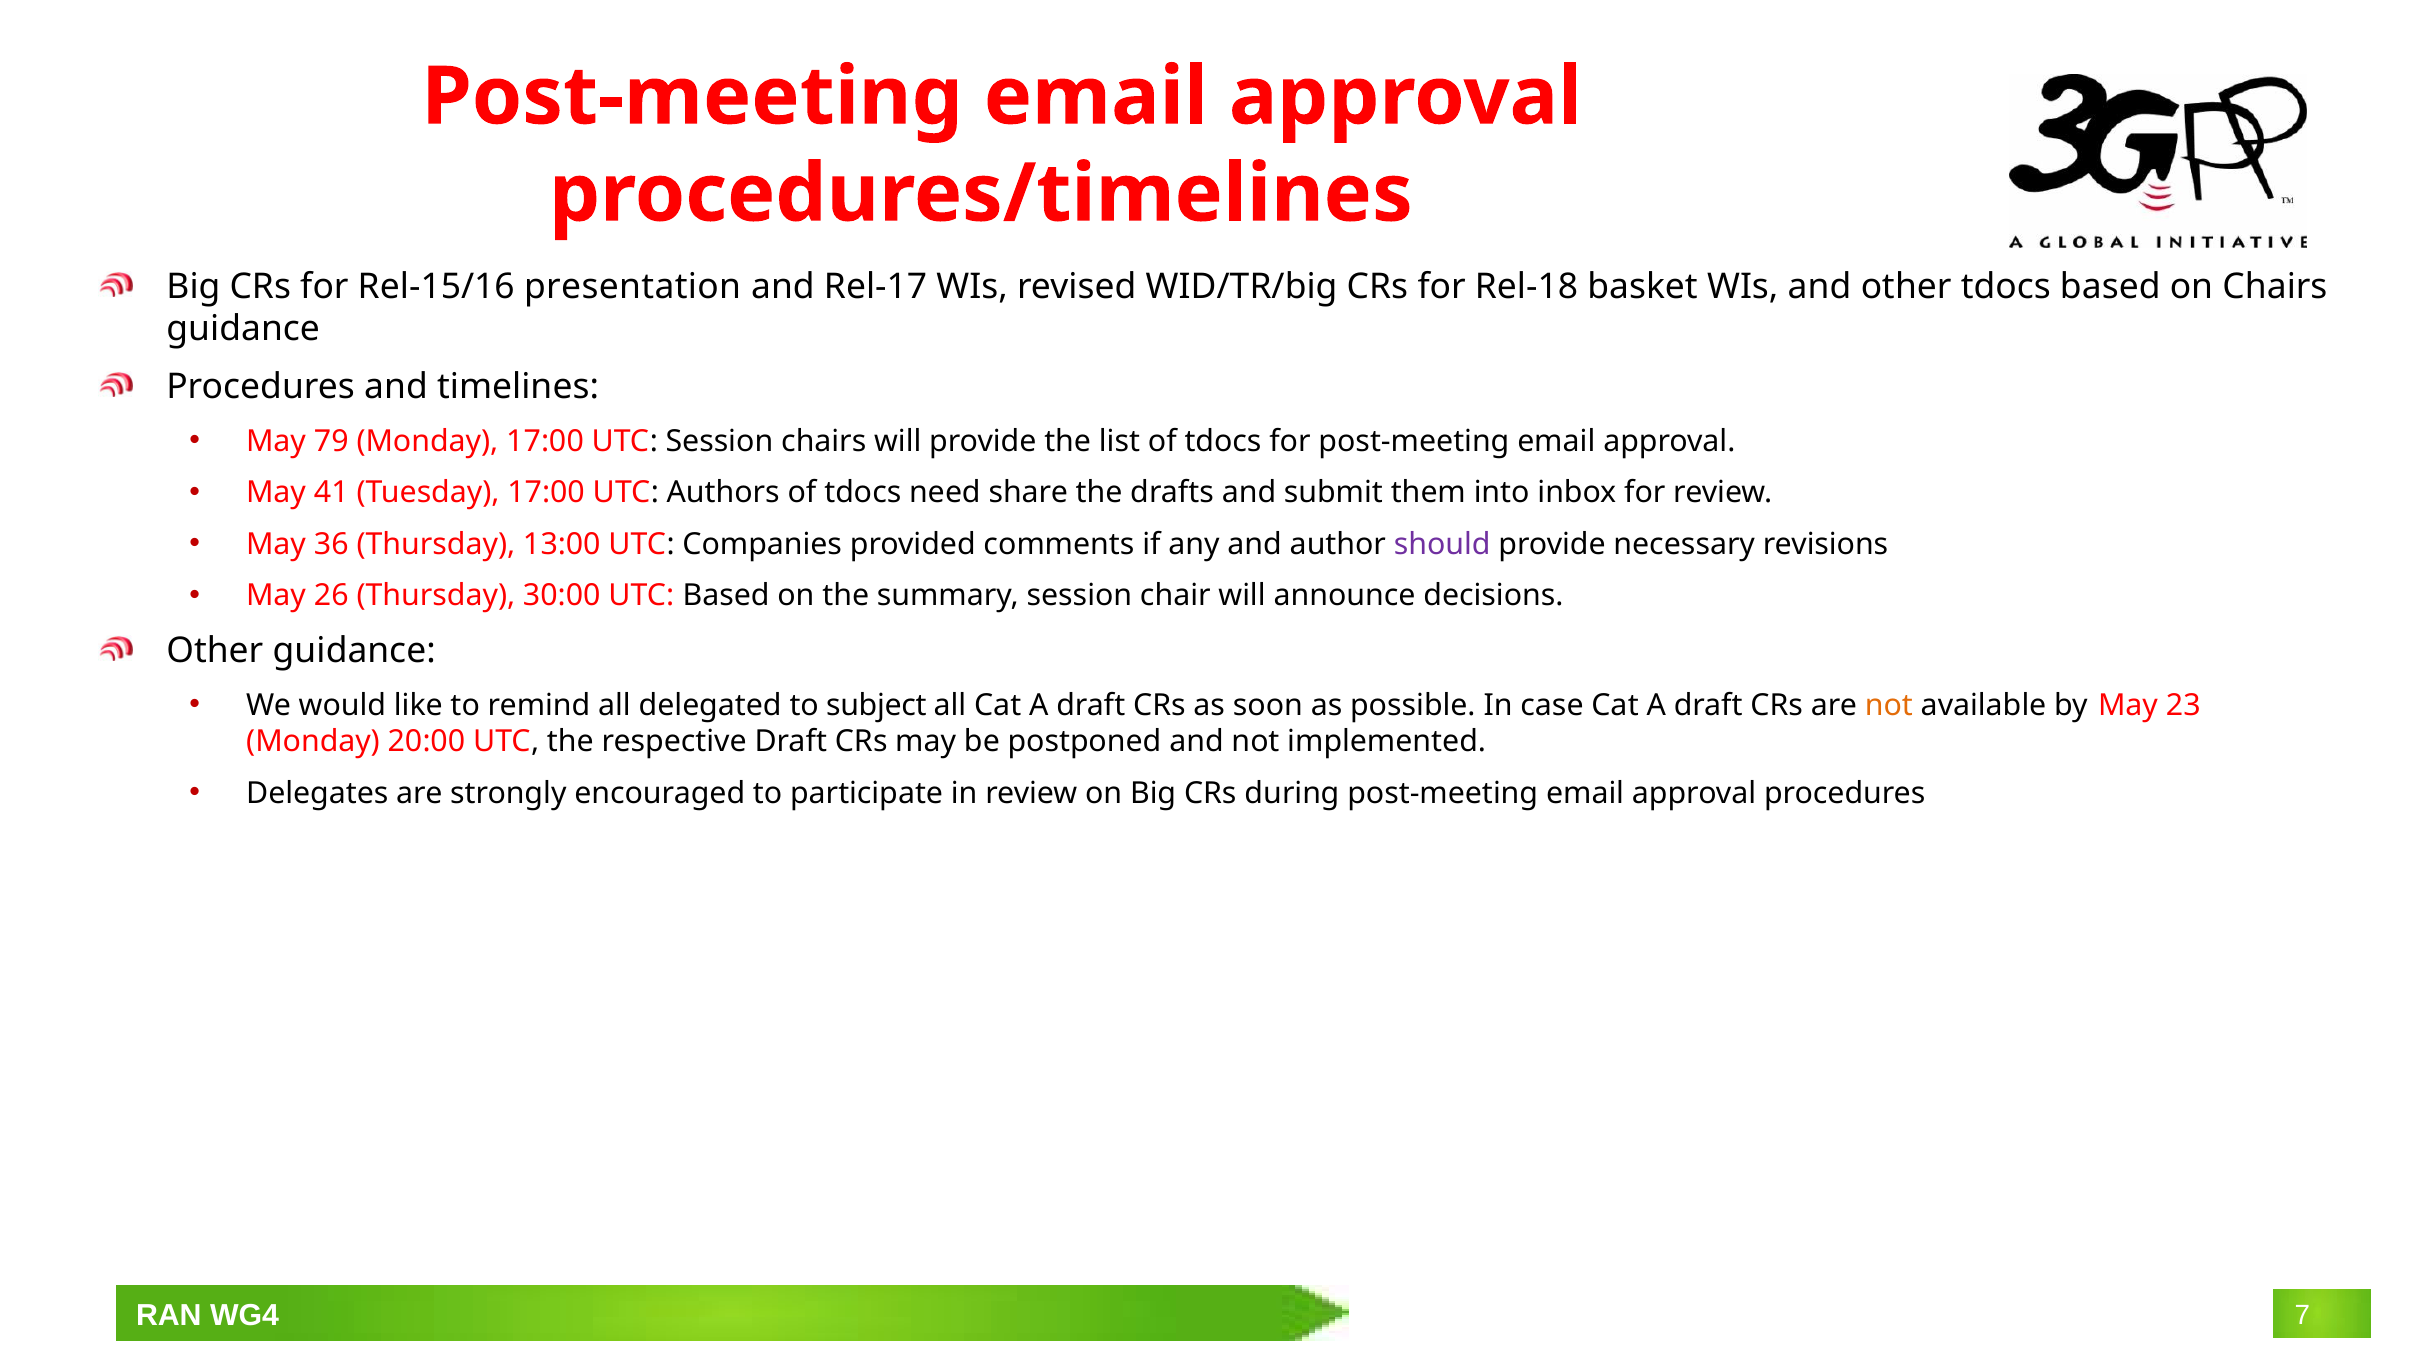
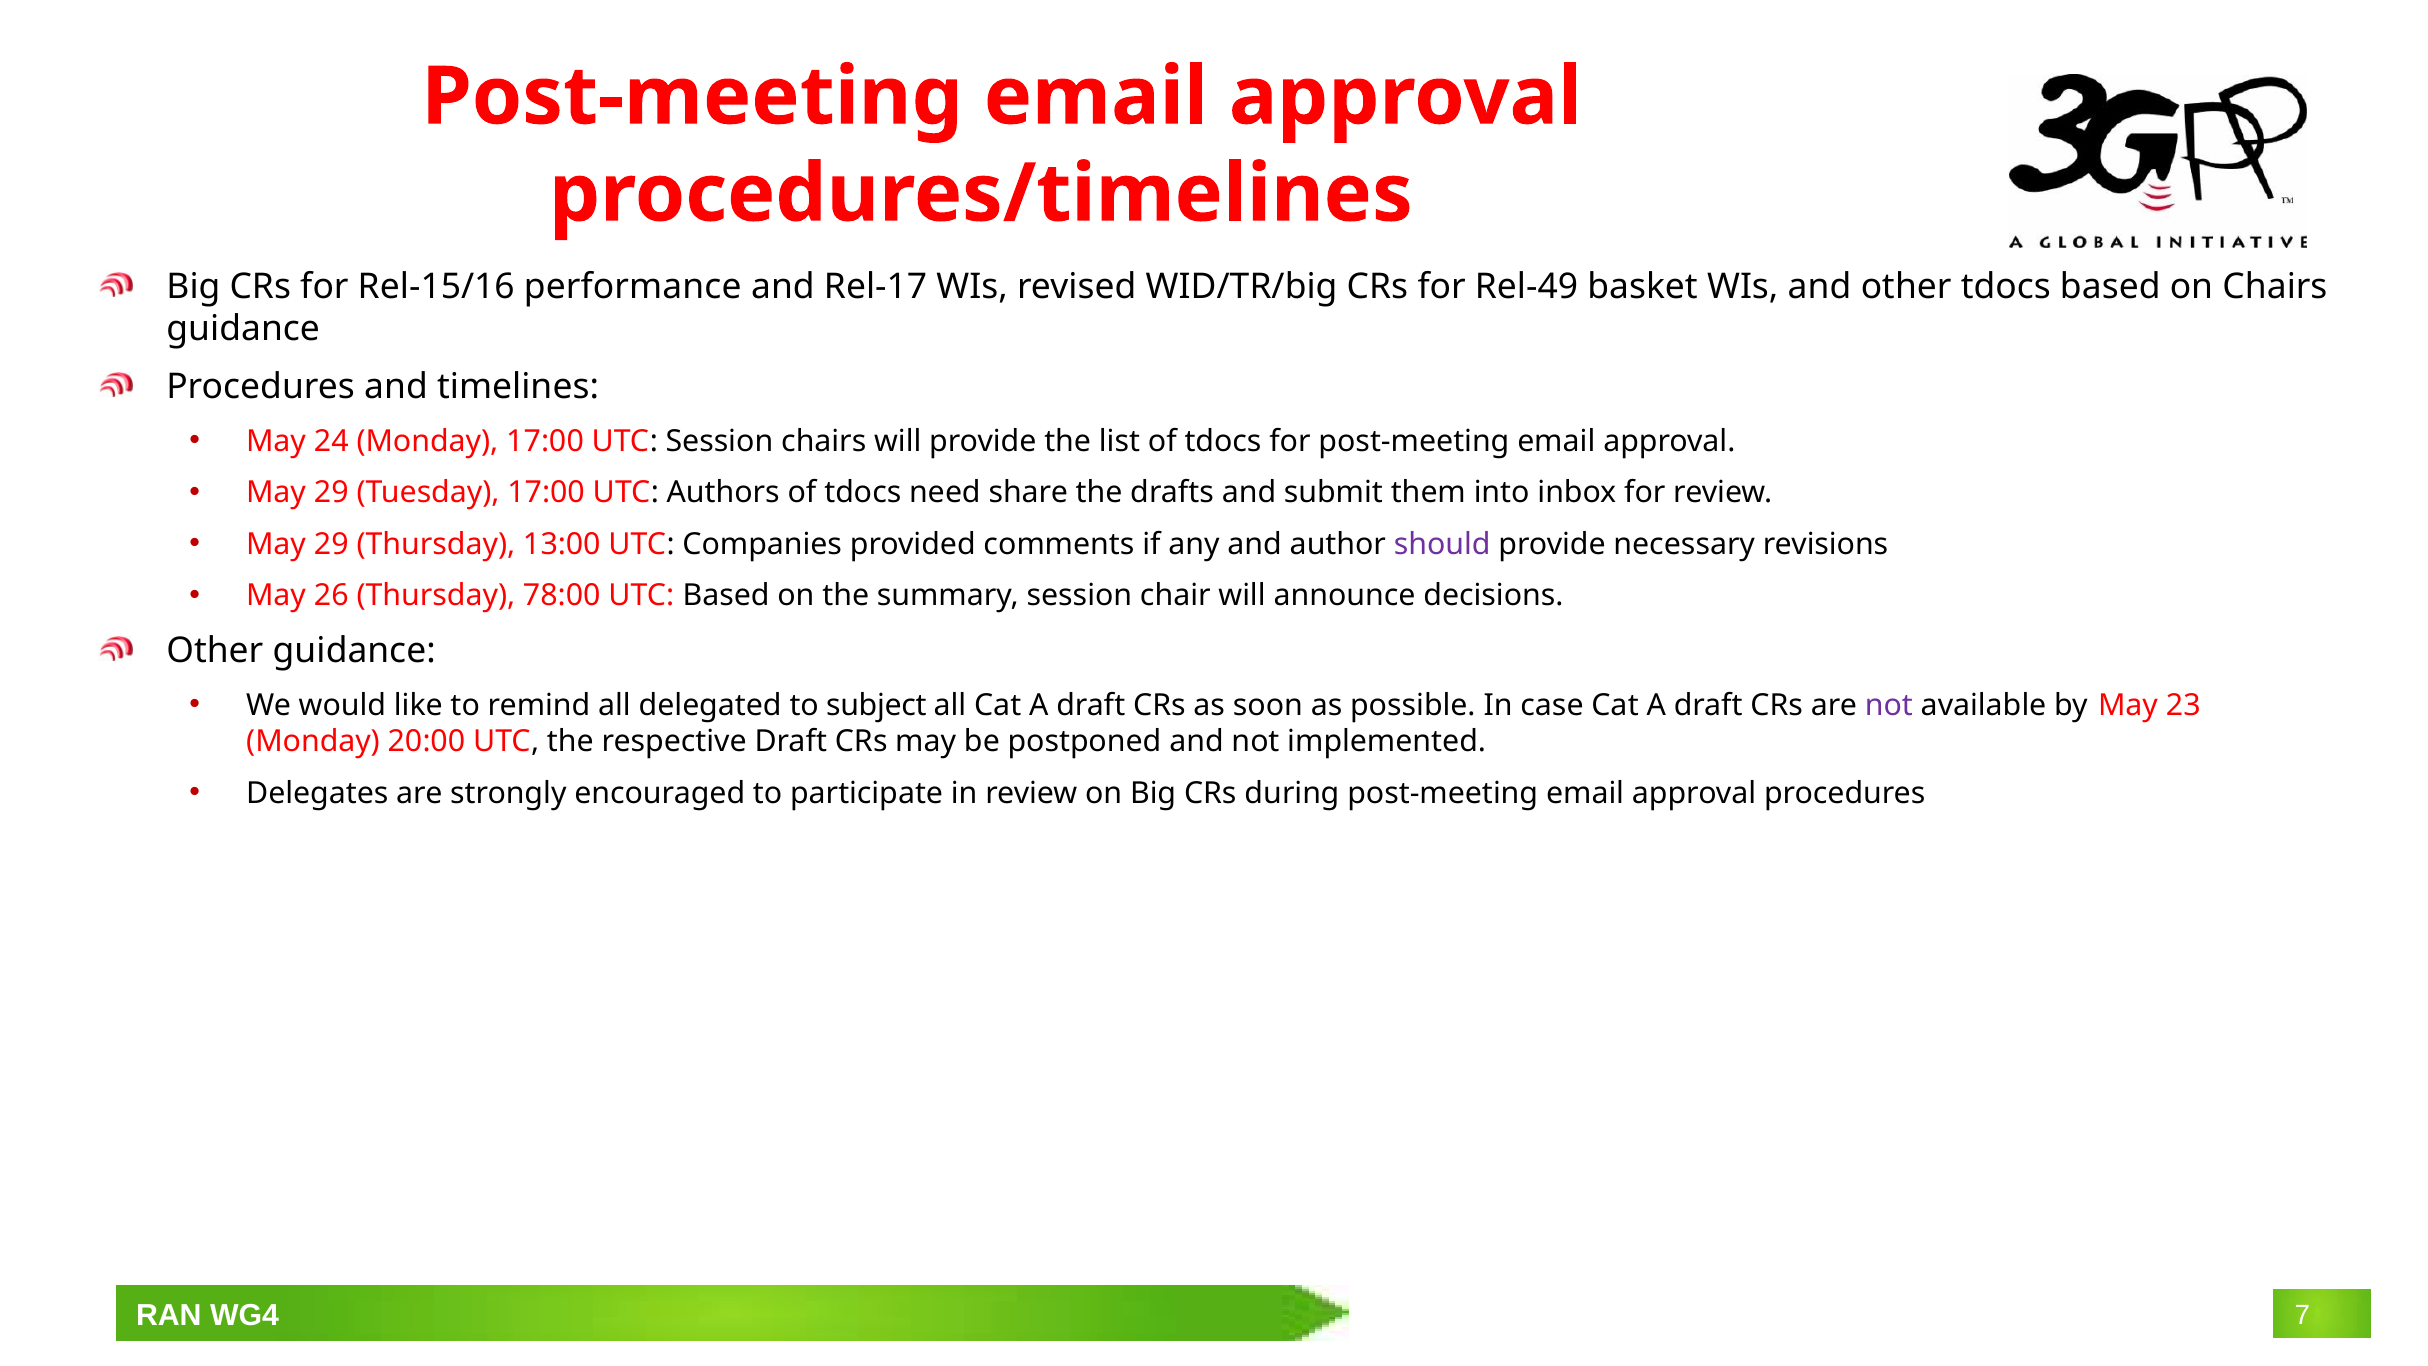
presentation: presentation -> performance (633, 286)
Rel-18: Rel-18 -> Rel-49 (1527, 286)
79: 79 -> 24 (331, 441)
41: 41 -> 29 (331, 493)
36: 36 -> 29 (331, 544)
30:00: 30:00 -> 78:00 (562, 596)
not colour: orange -> purple (1889, 705)
